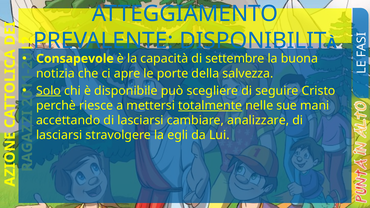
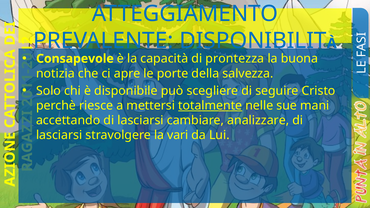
settembre: settembre -> prontezza (235, 59)
Solo underline: present -> none (49, 91)
egli: egli -> vari (178, 135)
